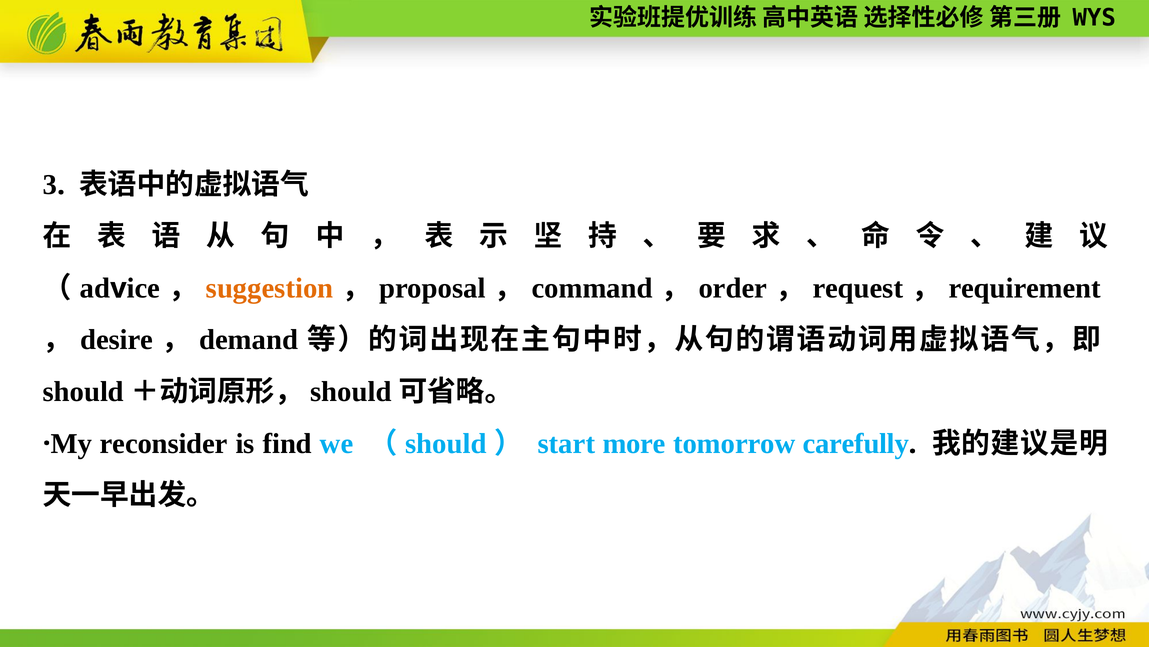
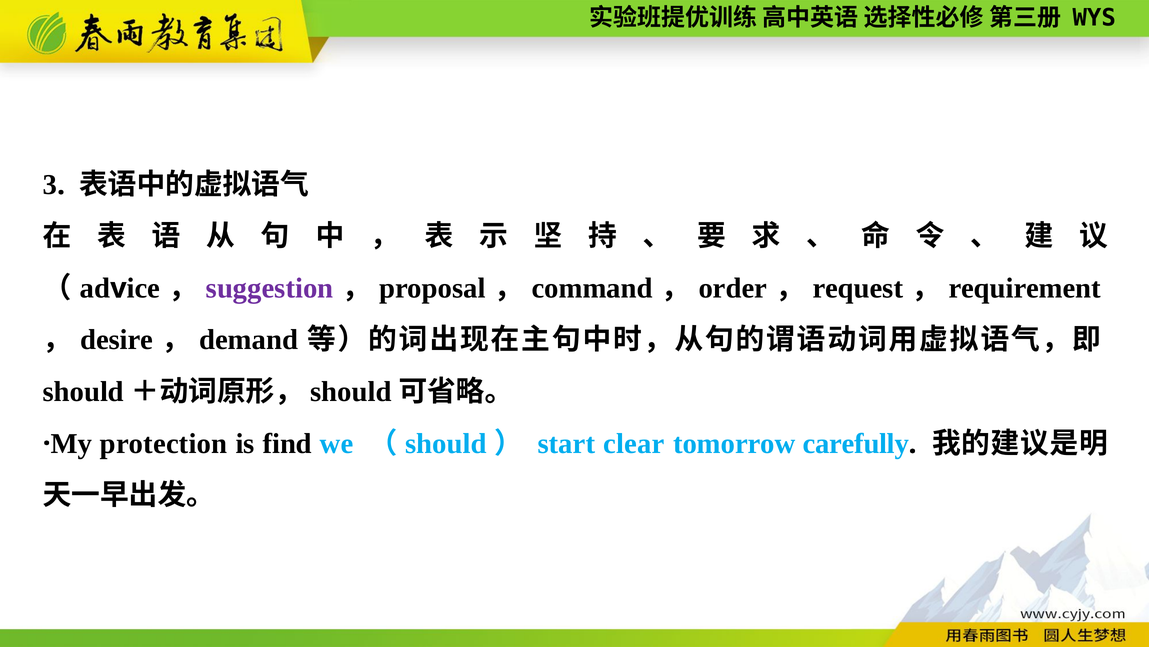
suggestion colour: orange -> purple (270, 288)
reconsider: reconsider -> protection (164, 443)
more: more -> clear (634, 443)
